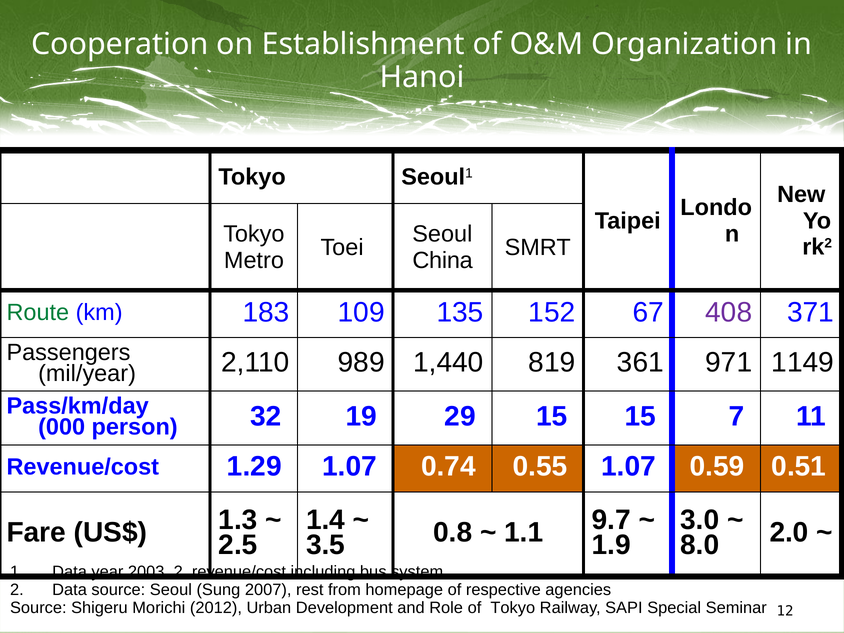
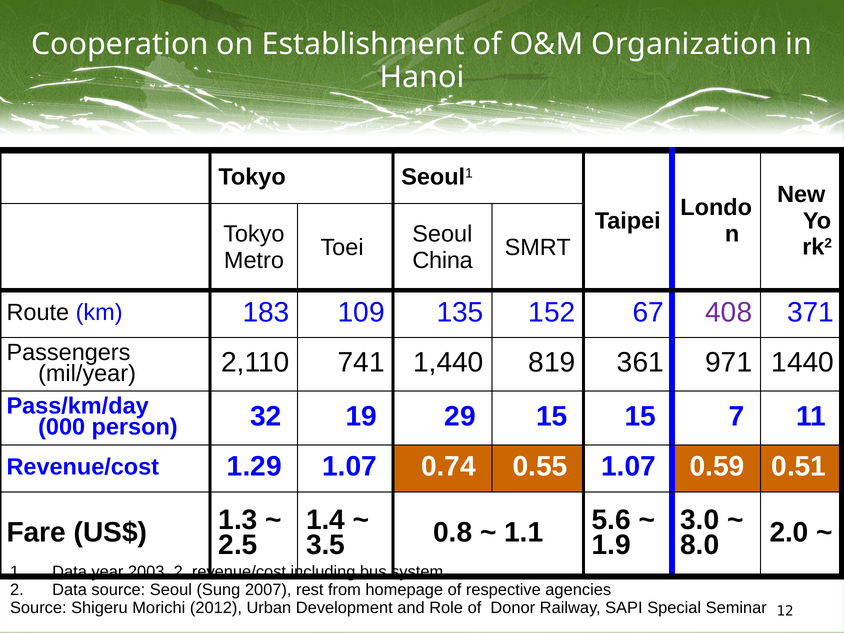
Route colour: green -> black (38, 313)
989: 989 -> 741 (361, 363)
1149: 1149 -> 1440 (803, 363)
9.7: 9.7 -> 5.6 (611, 520)
of Tokyo: Tokyo -> Donor (513, 608)
